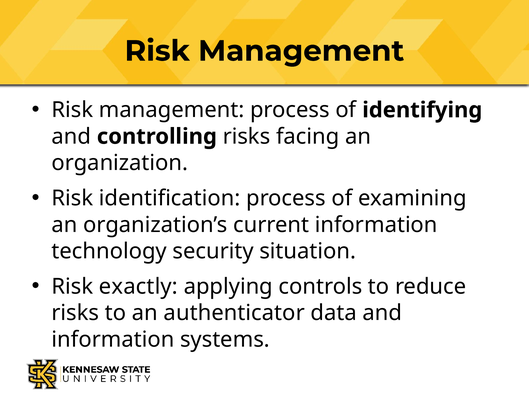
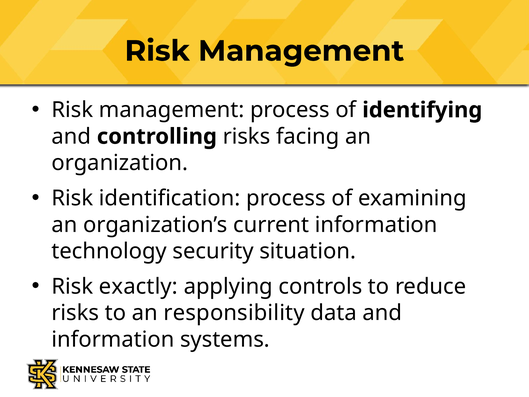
authenticator: authenticator -> responsibility (234, 313)
